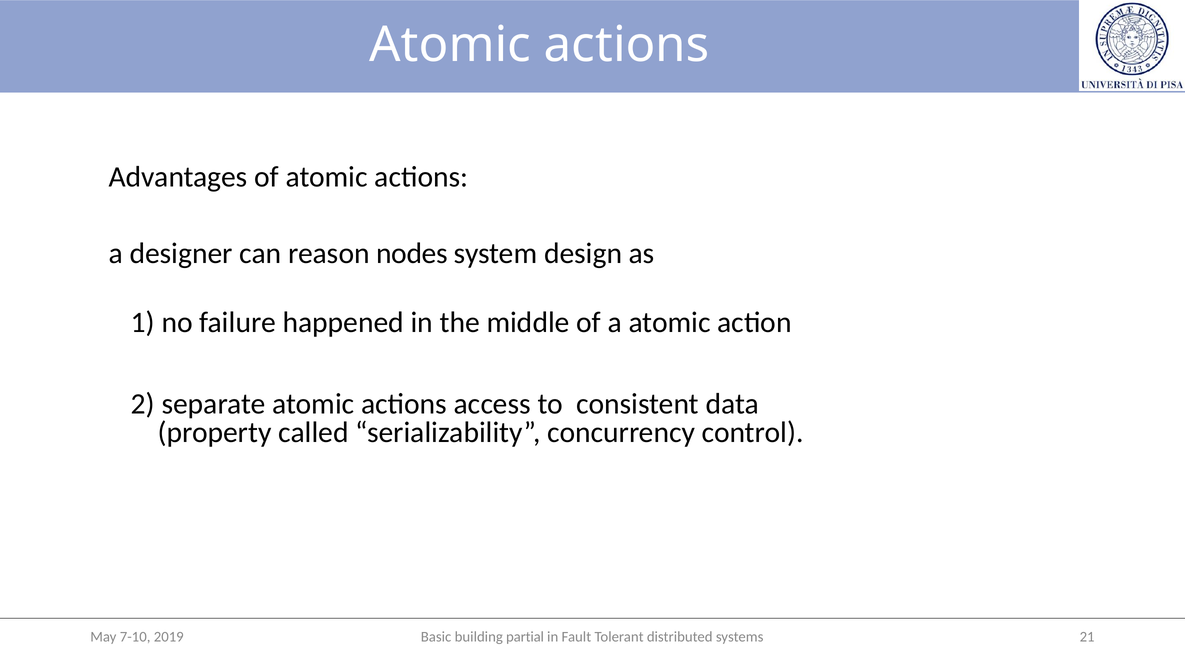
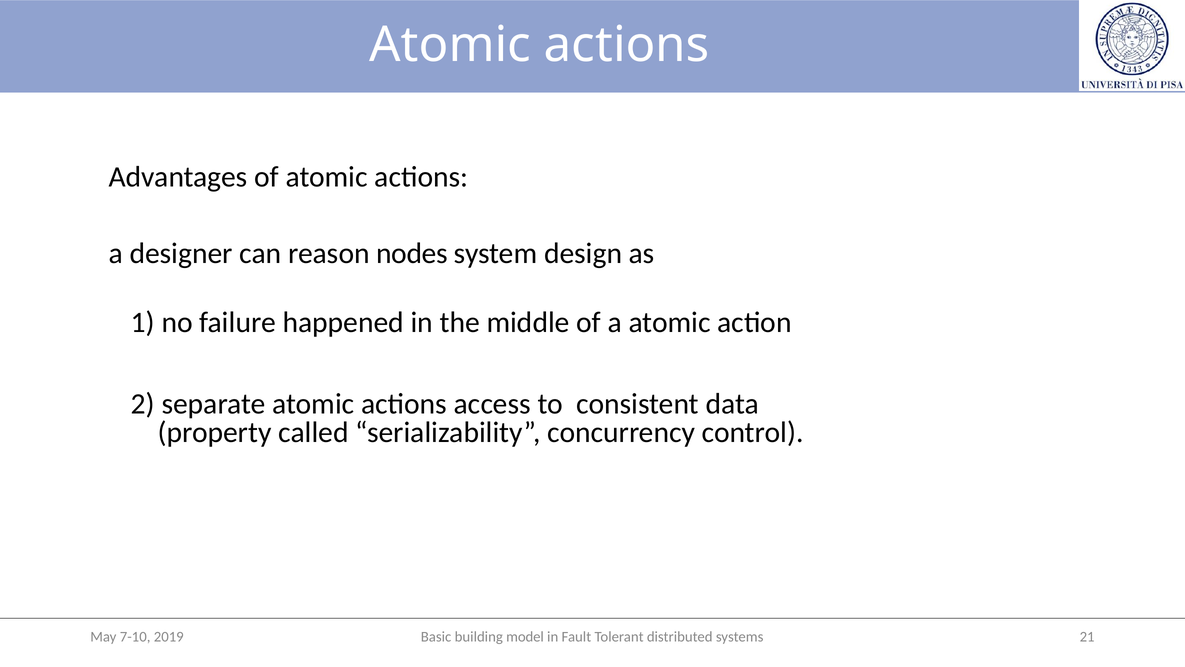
partial: partial -> model (525, 636)
